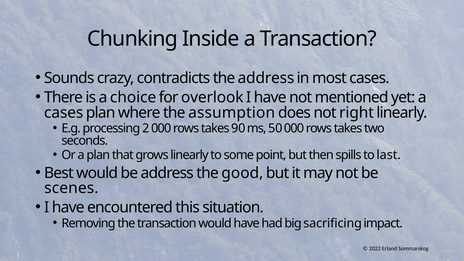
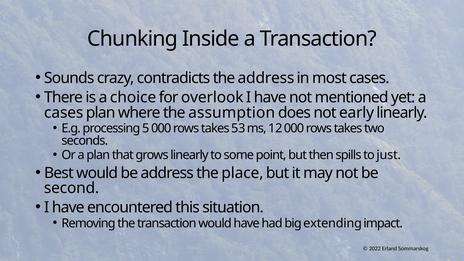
right: right -> early (357, 113)
2: 2 -> 5 (146, 128)
90: 90 -> 53 (238, 128)
50: 50 -> 12 (275, 128)
last: last -> just (389, 155)
good: good -> place (242, 173)
scenes: scenes -> second (72, 188)
sacrificing: sacrificing -> extending (333, 223)
